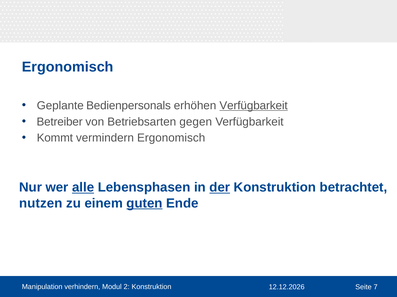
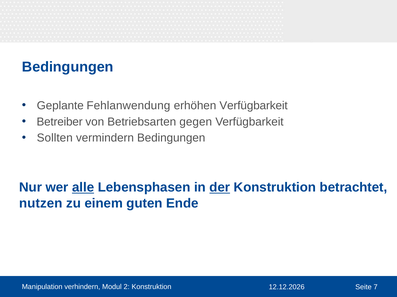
Ergonomisch: Ergonomisch -> Bedingungen (68, 67)
Bedienpersonals: Bedienpersonals -> Fehlanwendung (128, 106)
Verfügbarkeit underline: present -> none (254, 106)
Kommt: Kommt -> Sollten (55, 138)
vermindern Ergonomisch: Ergonomisch -> Bedingungen (171, 138)
guten underline: present -> none (144, 204)
